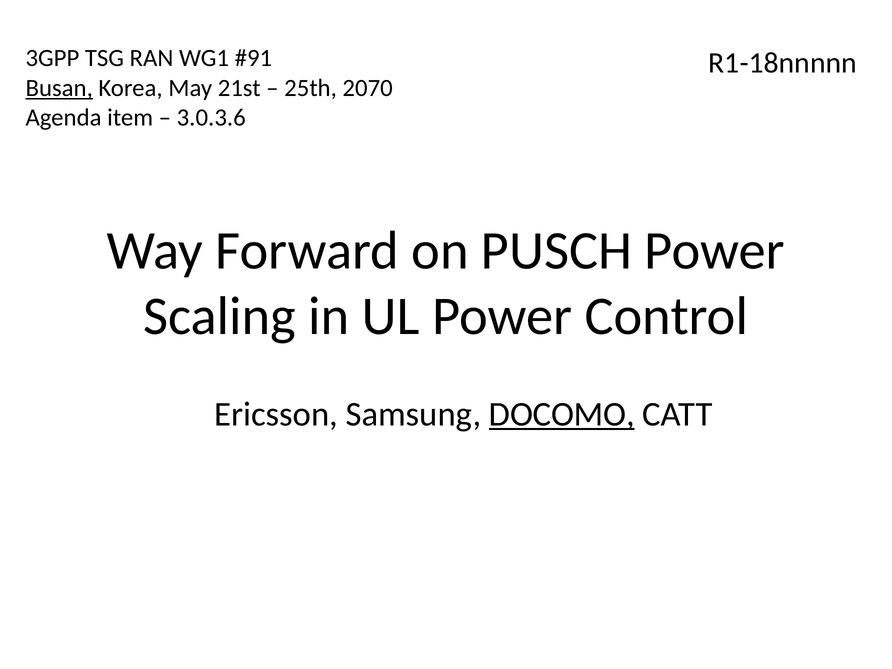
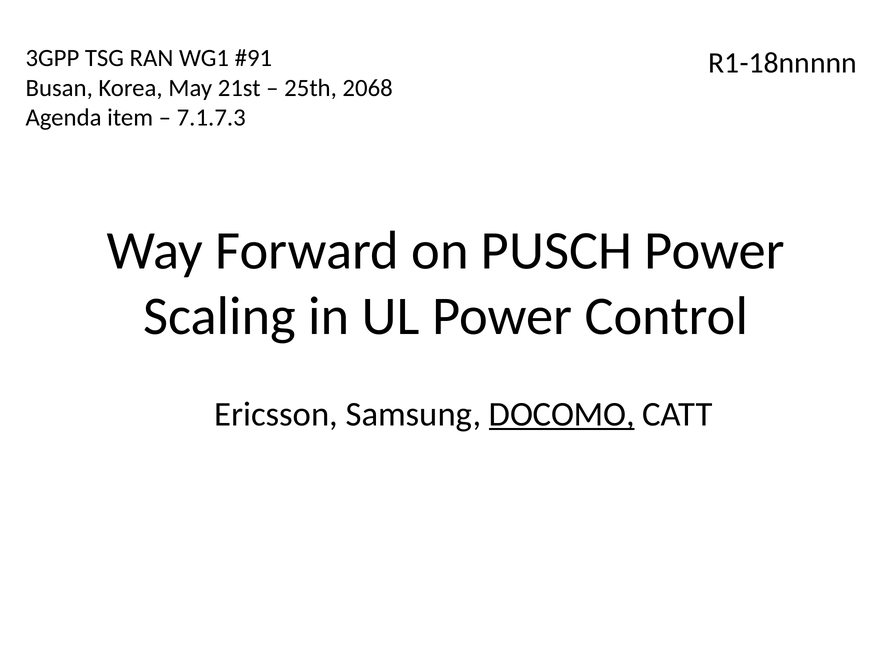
Busan underline: present -> none (59, 88)
2070: 2070 -> 2068 (368, 88)
3.0.3.6: 3.0.3.6 -> 7.1.7.3 (211, 118)
